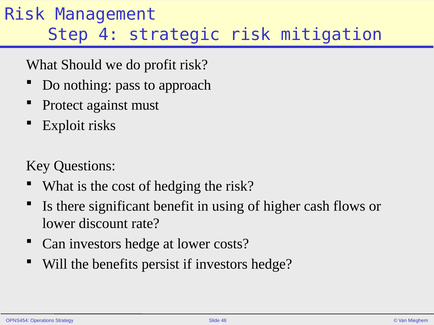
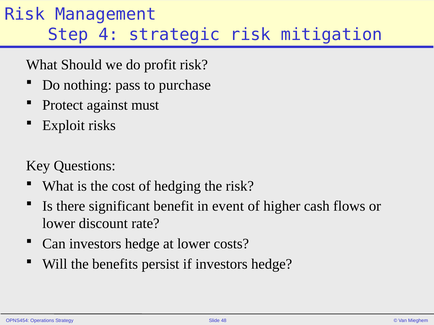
approach: approach -> purchase (185, 85)
using: using -> event (228, 207)
